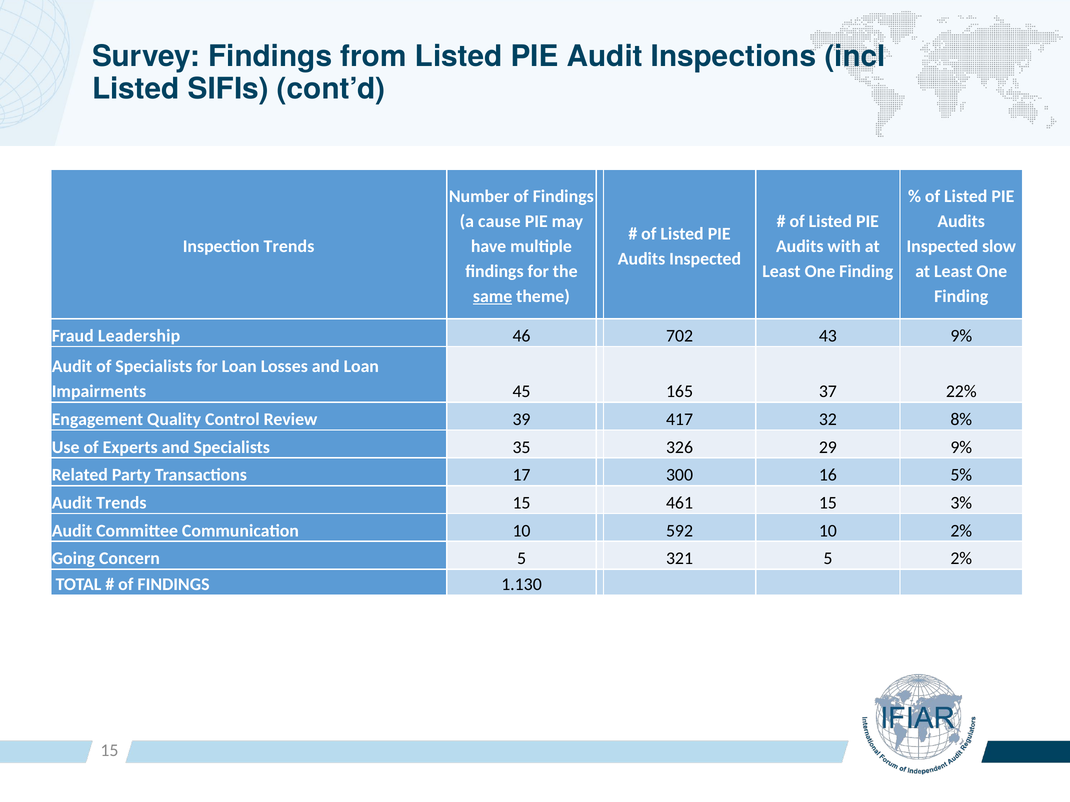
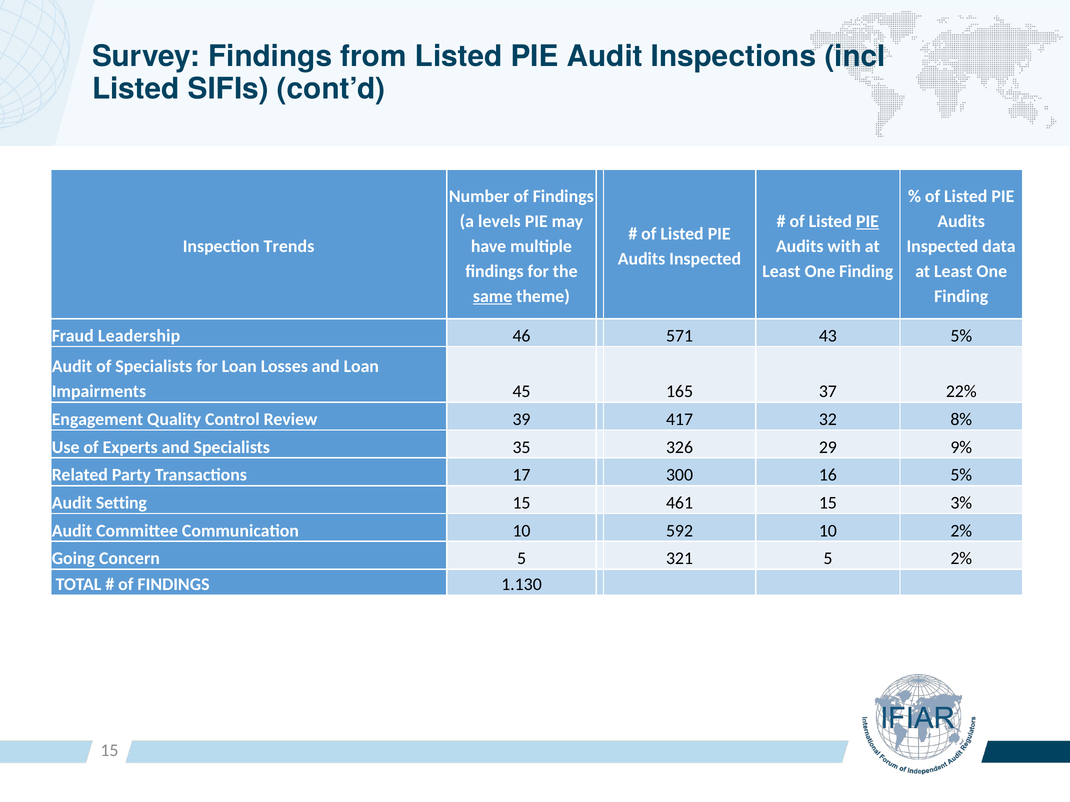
cause: cause -> levels (499, 222)
PIE underline: none -> present (867, 222)
slow: slow -> data (999, 247)
702: 702 -> 571 (680, 336)
43 9%: 9% -> 5% (961, 336)
Audit Trends: Trends -> Setting (121, 503)
